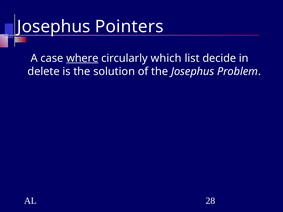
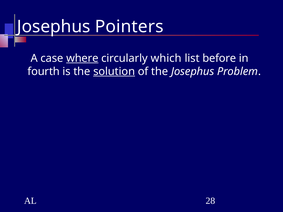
decide: decide -> before (219, 58)
delete: delete -> fourth (44, 71)
solution underline: none -> present (114, 71)
